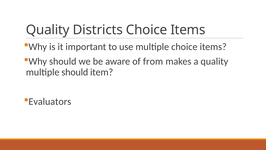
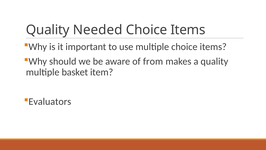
Districts: Districts -> Needed (98, 30)
multiple should: should -> basket (75, 72)
